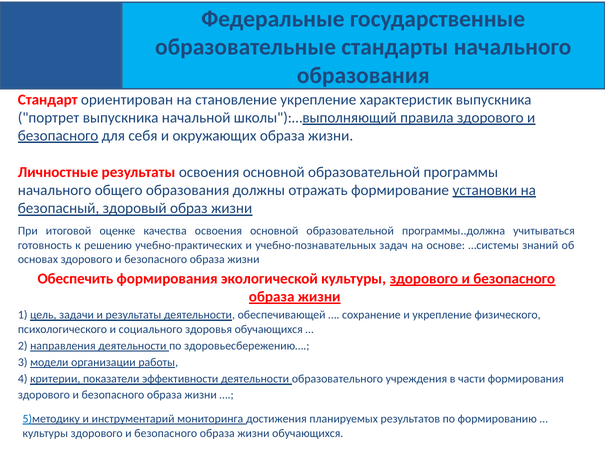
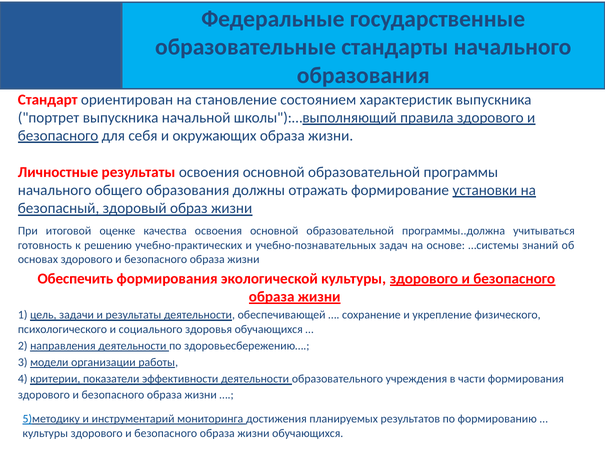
становление укрепление: укрепление -> состоянием (318, 99)
